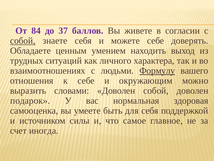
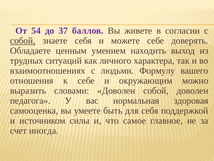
84: 84 -> 54 (36, 31)
Формулу underline: present -> none (157, 70)
подарок: подарок -> педагога (30, 100)
